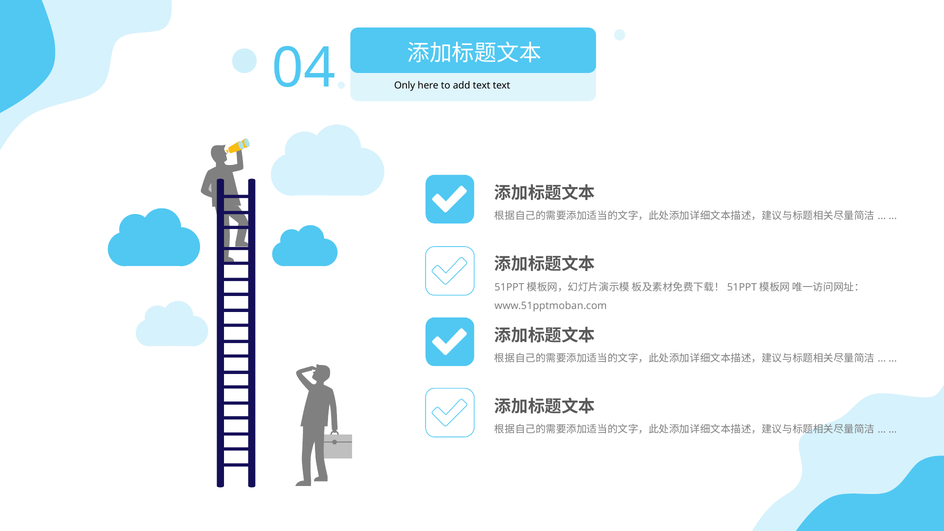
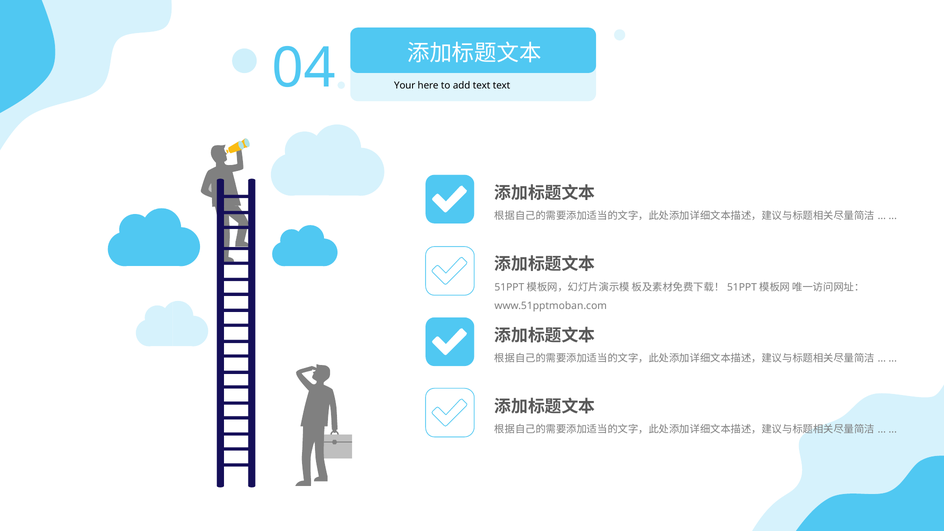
Only: Only -> Your (405, 85)
